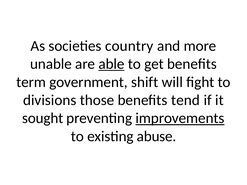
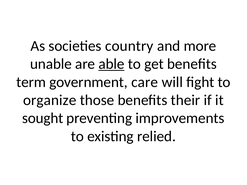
shift: shift -> care (145, 82)
divisions: divisions -> organize (50, 100)
tend: tend -> their (185, 100)
improvements underline: present -> none (180, 118)
abuse: abuse -> relied (156, 136)
